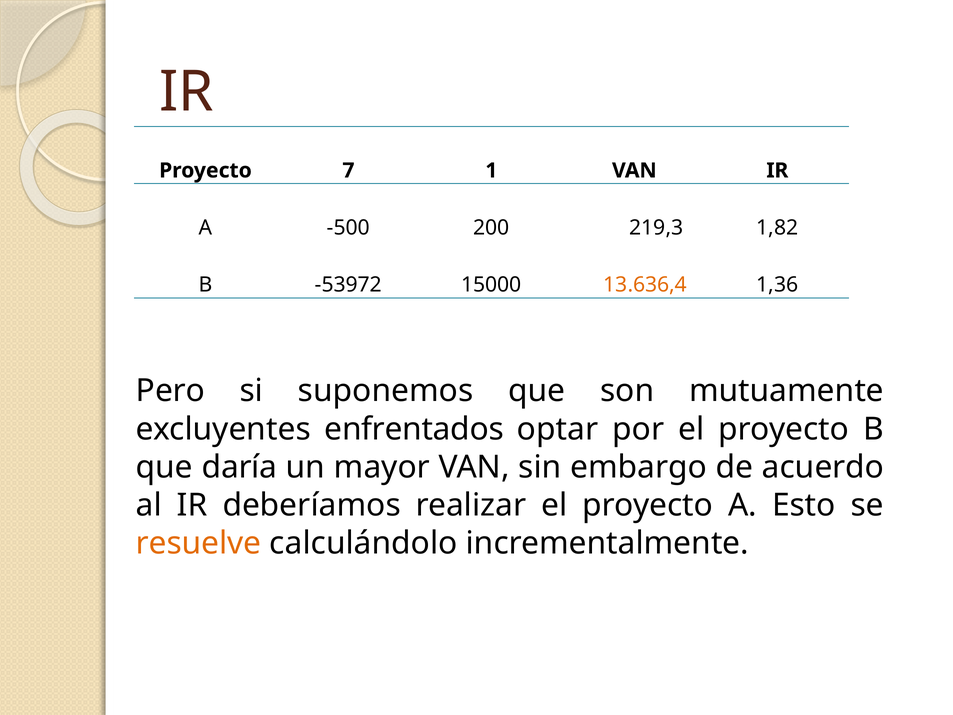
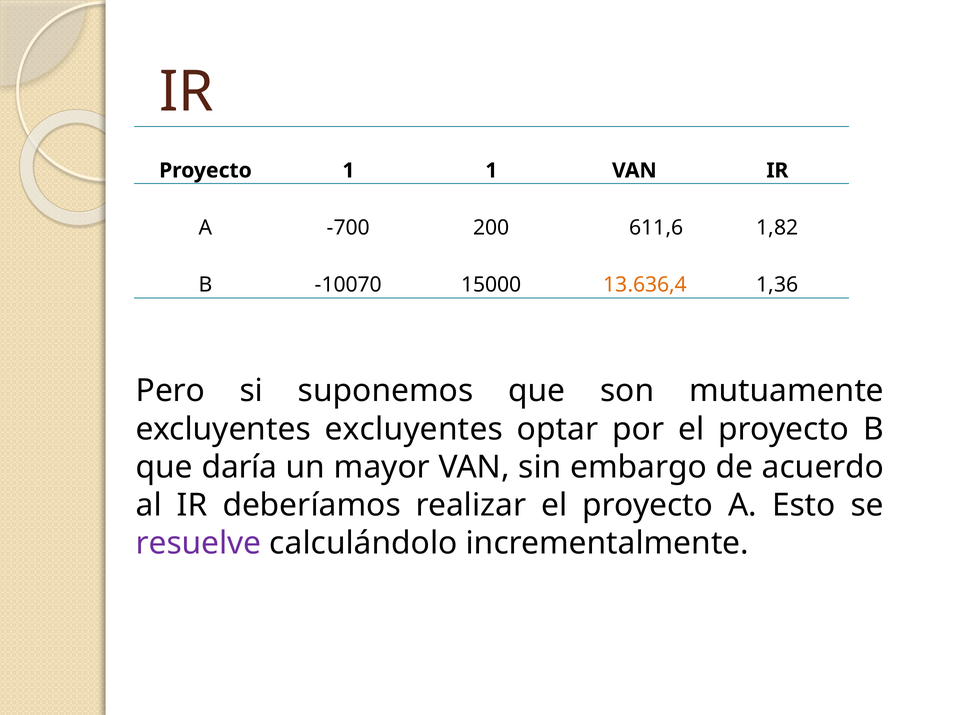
Proyecto 7: 7 -> 1 (348, 170)
-500: -500 -> -700 (348, 228)
219,3: 219,3 -> 611,6 (656, 228)
-53972: -53972 -> -10070 (348, 285)
excluyentes enfrentados: enfrentados -> excluyentes (414, 429)
resuelve colour: orange -> purple (199, 543)
